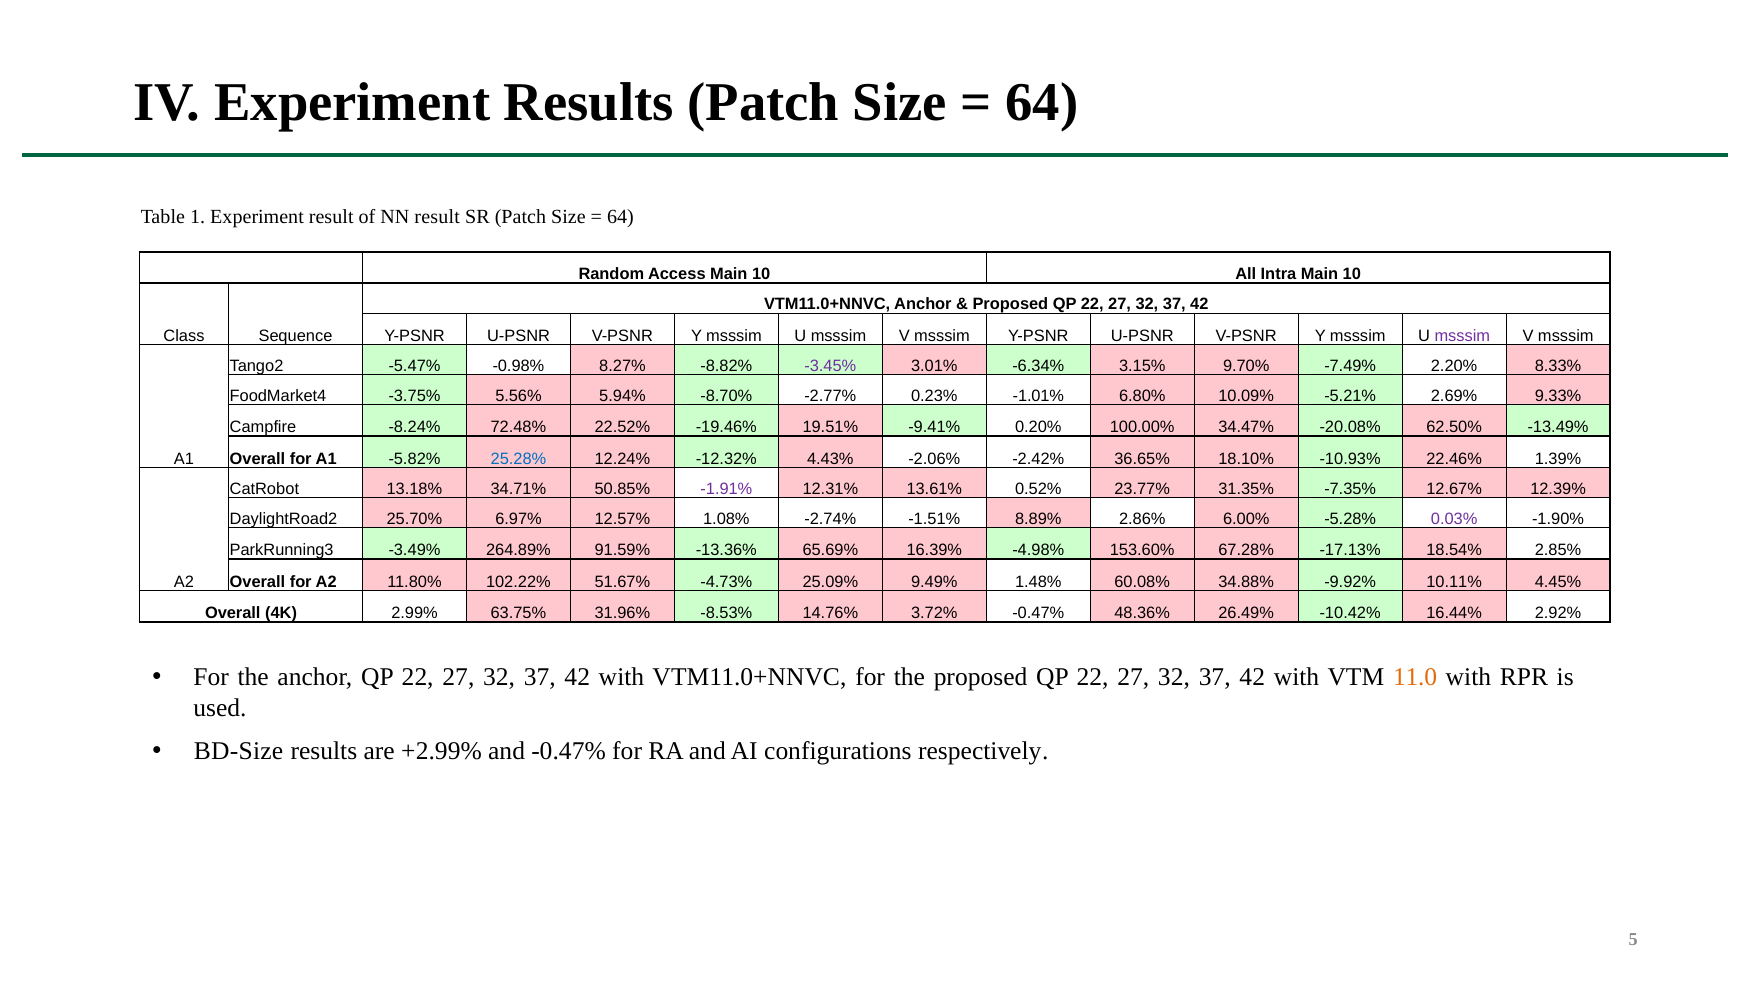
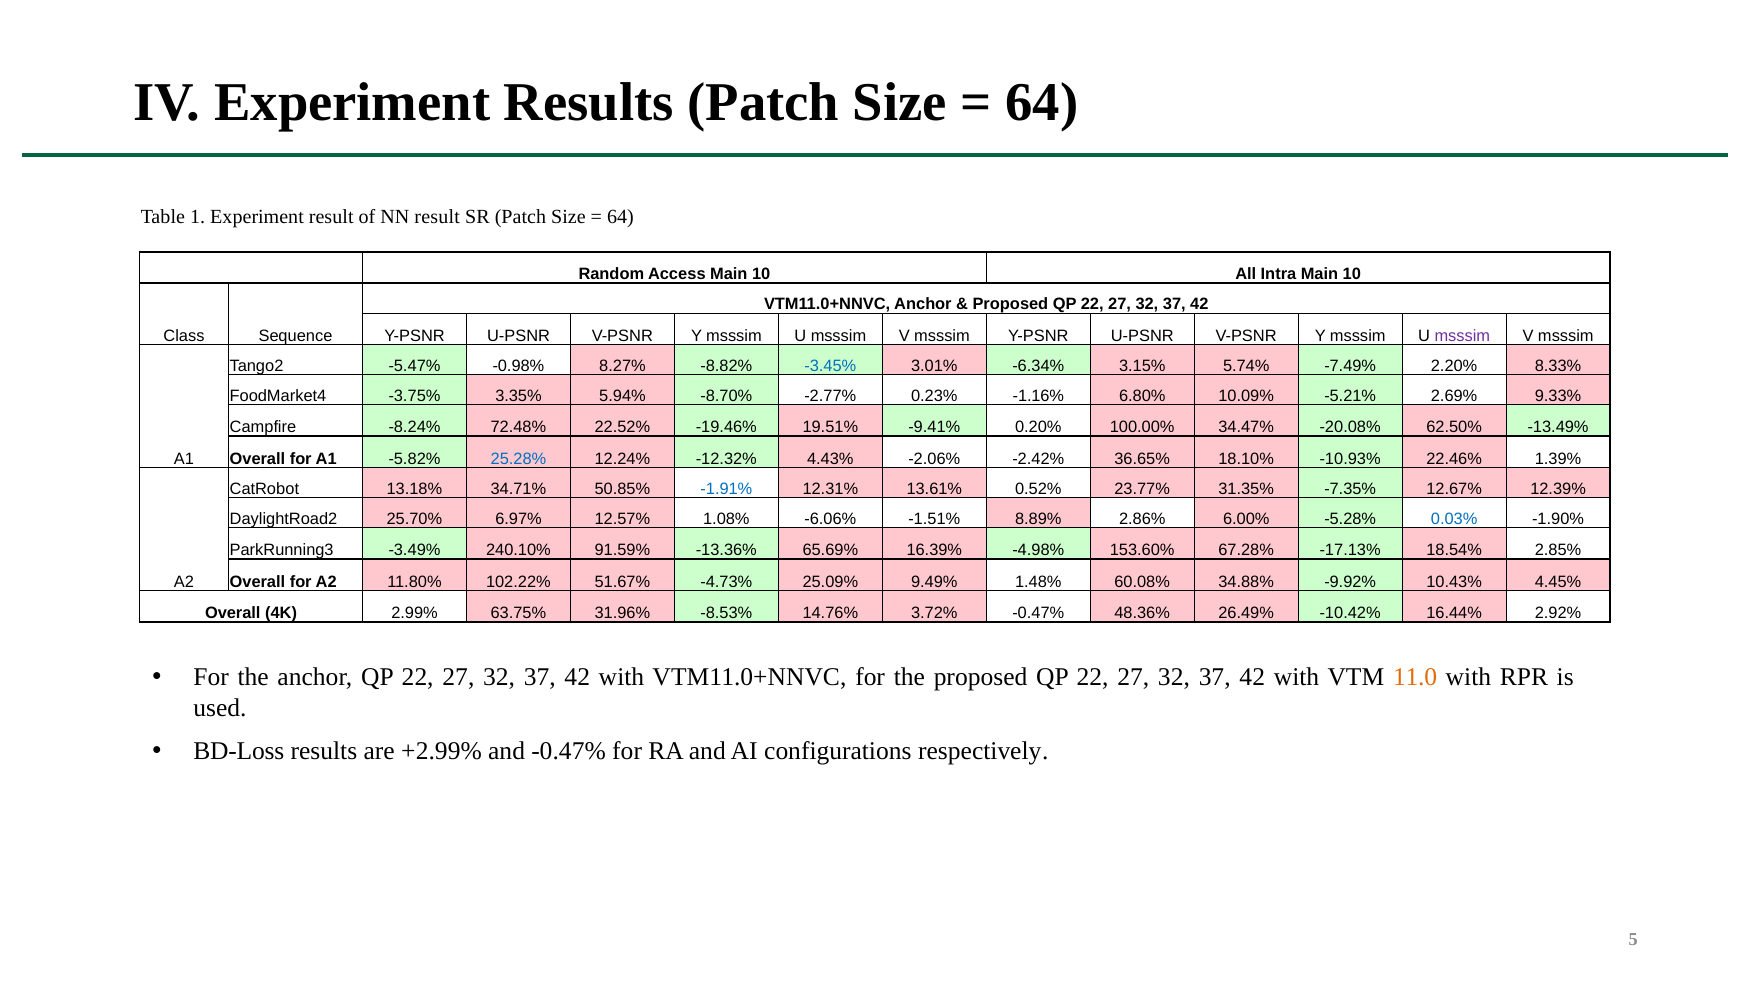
-3.45% colour: purple -> blue (830, 366)
9.70%: 9.70% -> 5.74% (1246, 366)
5.56%: 5.56% -> 3.35% (518, 396)
-1.01%: -1.01% -> -1.16% (1038, 396)
-1.91% colour: purple -> blue (726, 489)
-2.74%: -2.74% -> -6.06% (830, 519)
0.03% colour: purple -> blue (1454, 519)
264.89%: 264.89% -> 240.10% (518, 550)
10.11%: 10.11% -> 10.43% (1454, 582)
BD-Size: BD-Size -> BD-Loss (239, 751)
